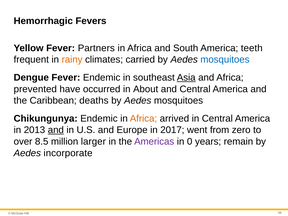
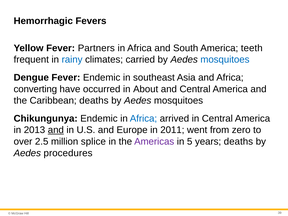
rainy colour: orange -> blue (72, 60)
Asia underline: present -> none (186, 78)
prevented: prevented -> converting (35, 89)
Africa colour: orange -> blue (143, 118)
2017: 2017 -> 2011 (172, 130)
8.5: 8.5 -> 2.5 (42, 142)
larger: larger -> splice (93, 142)
0: 0 -> 5 (190, 142)
years remain: remain -> deaths (238, 142)
incorporate: incorporate -> procedures (68, 153)
